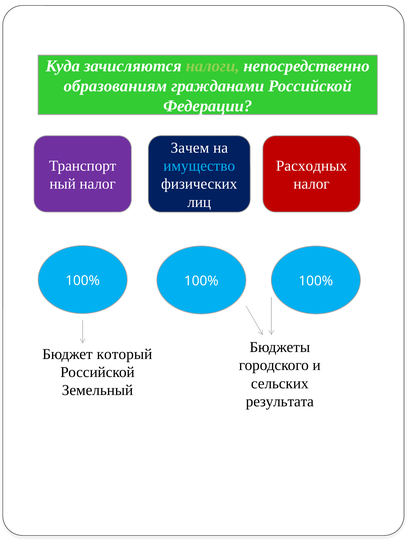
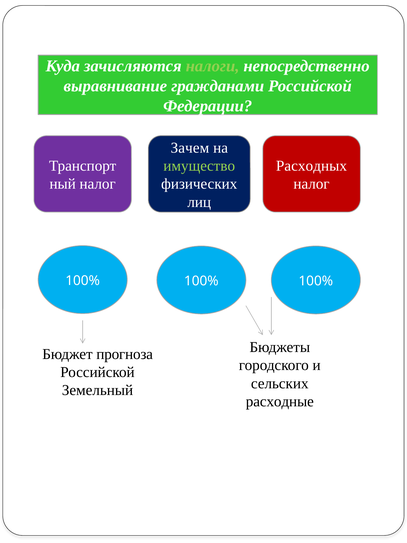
образованиям: образованиям -> выравнивание (115, 86)
имущество colour: light blue -> light green (199, 166)
который: который -> прогноза (125, 354)
результата: результата -> расходные (280, 401)
